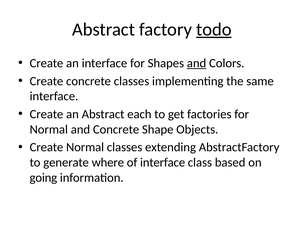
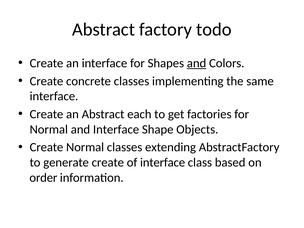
todo underline: present -> none (214, 29)
and Concrete: Concrete -> Interface (116, 129)
generate where: where -> create (108, 163)
going: going -> order (43, 178)
